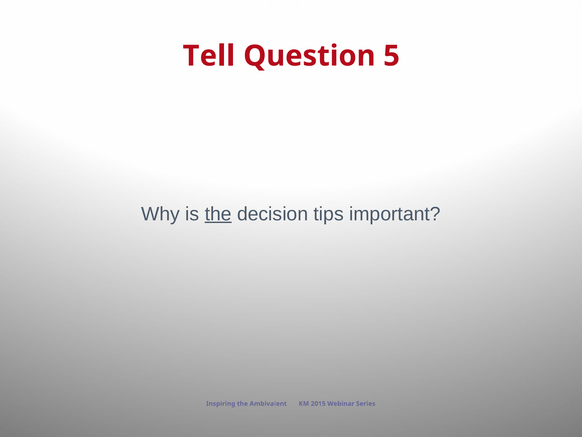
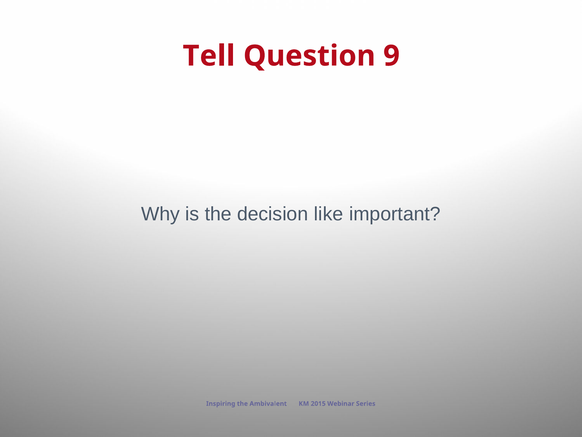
5: 5 -> 9 (392, 56)
the underline: present -> none (218, 214)
tips: tips -> like (329, 214)
